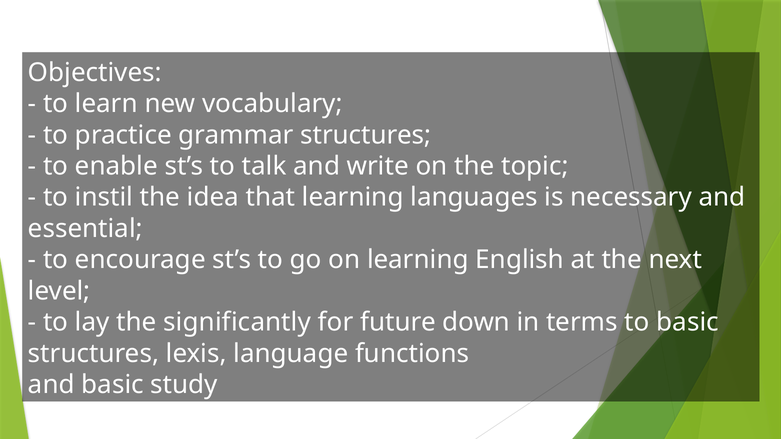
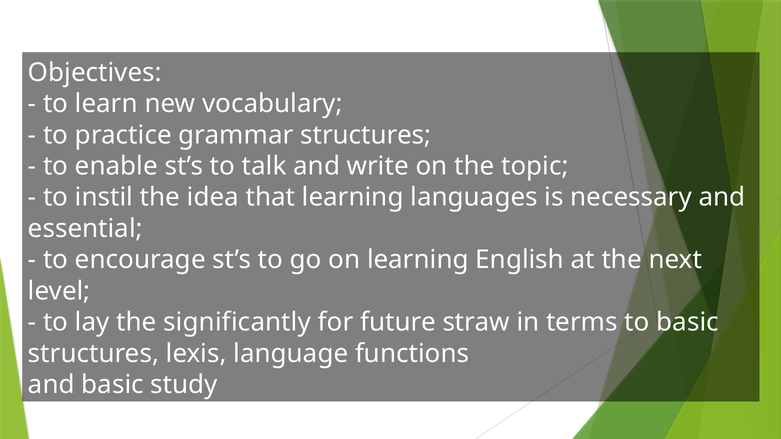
down: down -> straw (476, 323)
